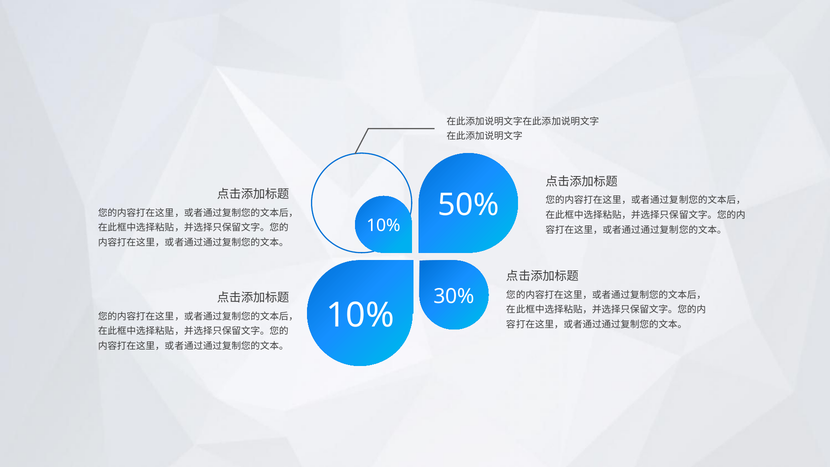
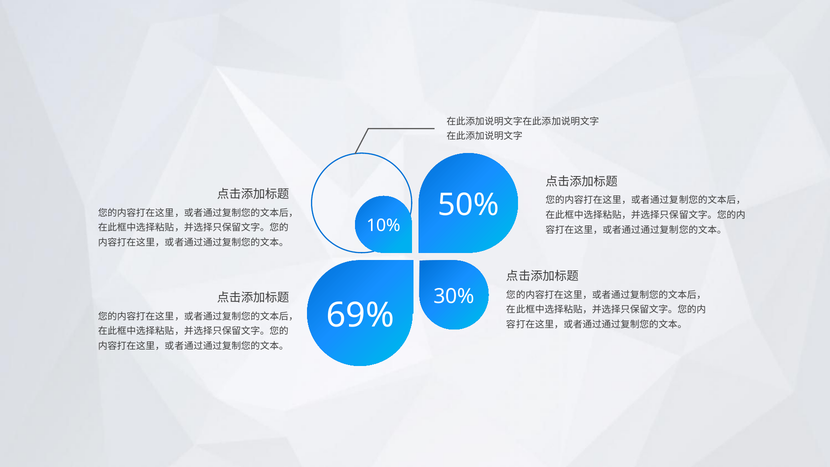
10%: 10% -> 69% (360, 315)
